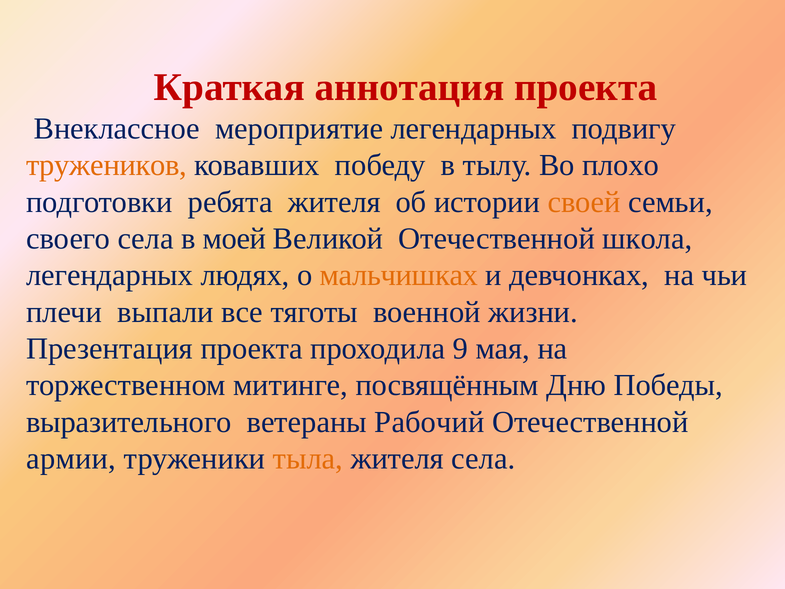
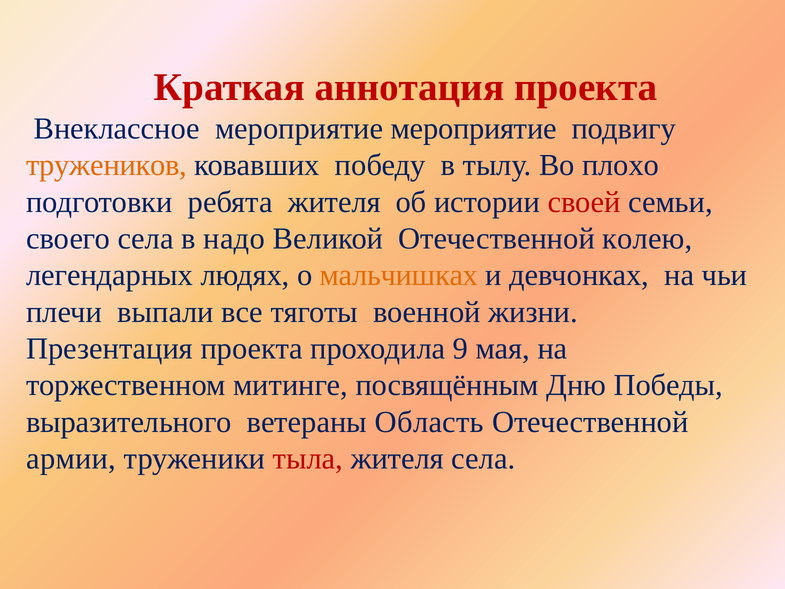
мероприятие легендарных: легендарных -> мероприятие (474, 129)
своей colour: orange -> red (584, 202)
моей: моей -> надо (234, 239)
школа: школа -> колею (647, 239)
Рабочий: Рабочий -> Область (429, 422)
тыла colour: orange -> red (308, 458)
